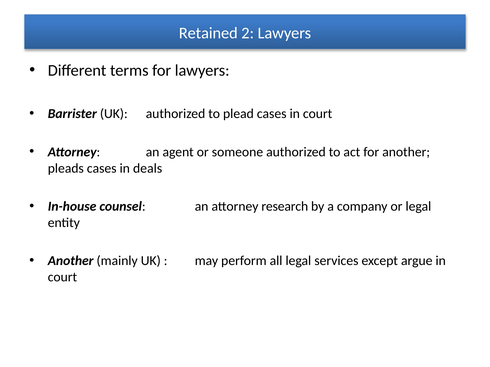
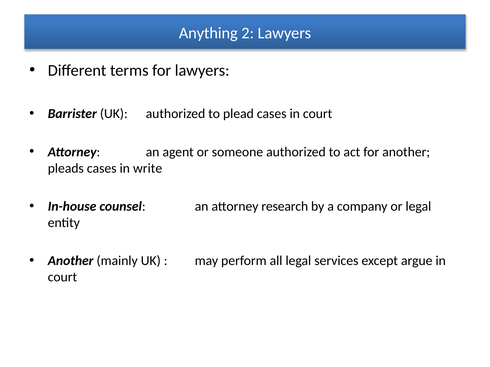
Retained: Retained -> Anything (208, 33)
deals: deals -> write (148, 168)
